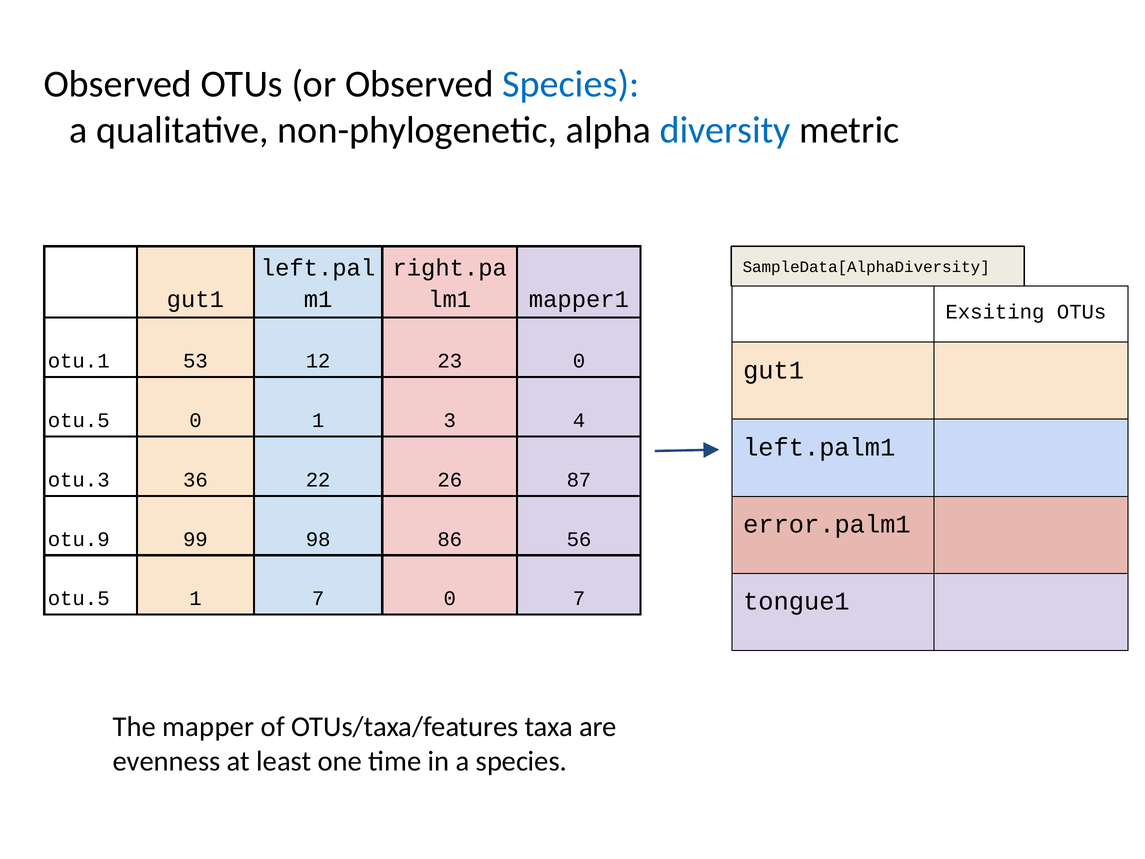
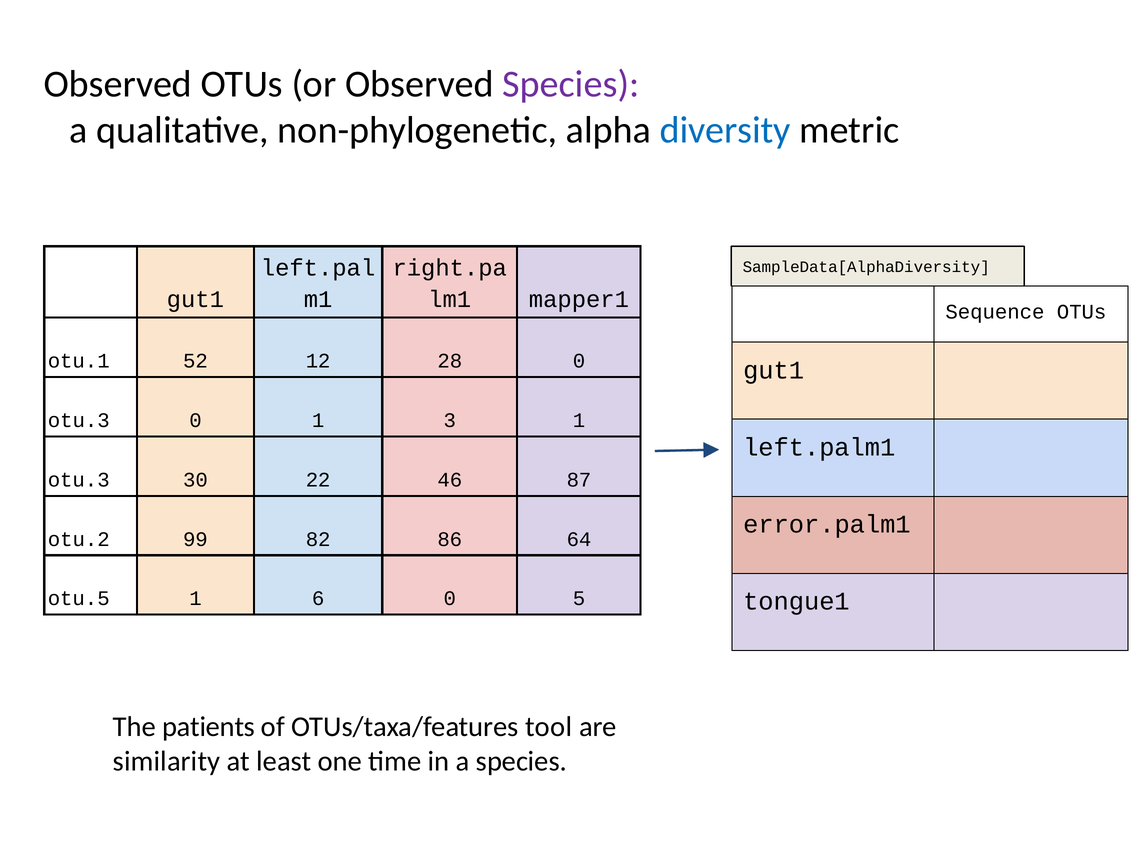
Species colour: blue -> purple (571, 84)
Exsiting: Exsiting -> Sequence (995, 312)
53: 53 -> 52 (195, 361)
23: 23 -> 28 (450, 361)
otu.5: otu.5 -> otu.3 (79, 420)
3 4: 4 -> 1 (579, 420)
36: 36 -> 30 (195, 480)
26: 26 -> 46 (450, 480)
otu.9: otu.9 -> otu.2 (79, 539)
98: 98 -> 82 (318, 539)
56: 56 -> 64 (579, 539)
1 7: 7 -> 6 (318, 598)
0 7: 7 -> 5 (579, 598)
mapper: mapper -> patients (209, 727)
taxa: taxa -> tool (549, 727)
evenness: evenness -> similarity (167, 761)
